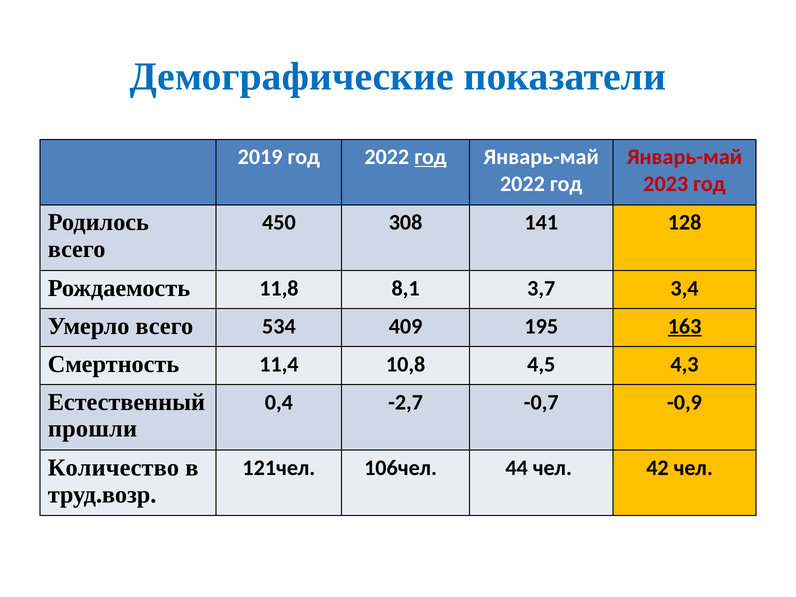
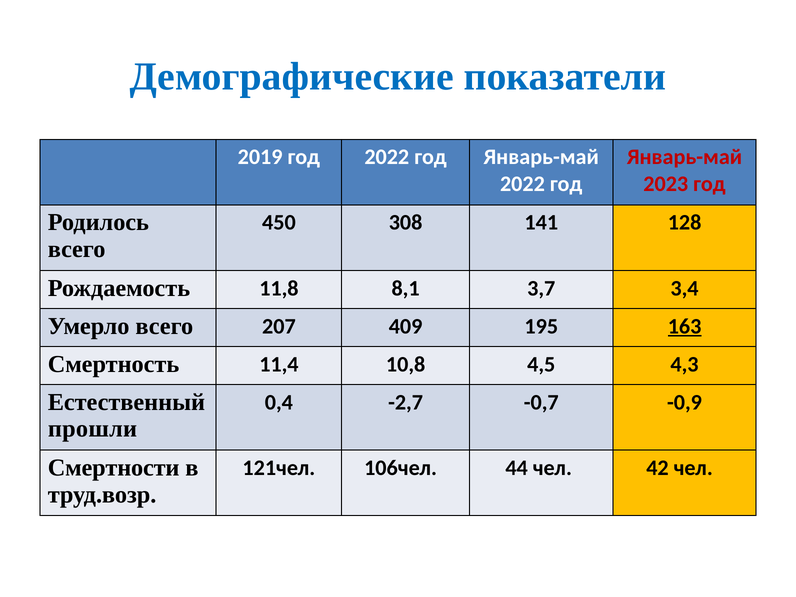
год underline: present -> none (430, 157)
534: 534 -> 207 (279, 326)
Количество: Количество -> Смертности (114, 468)
